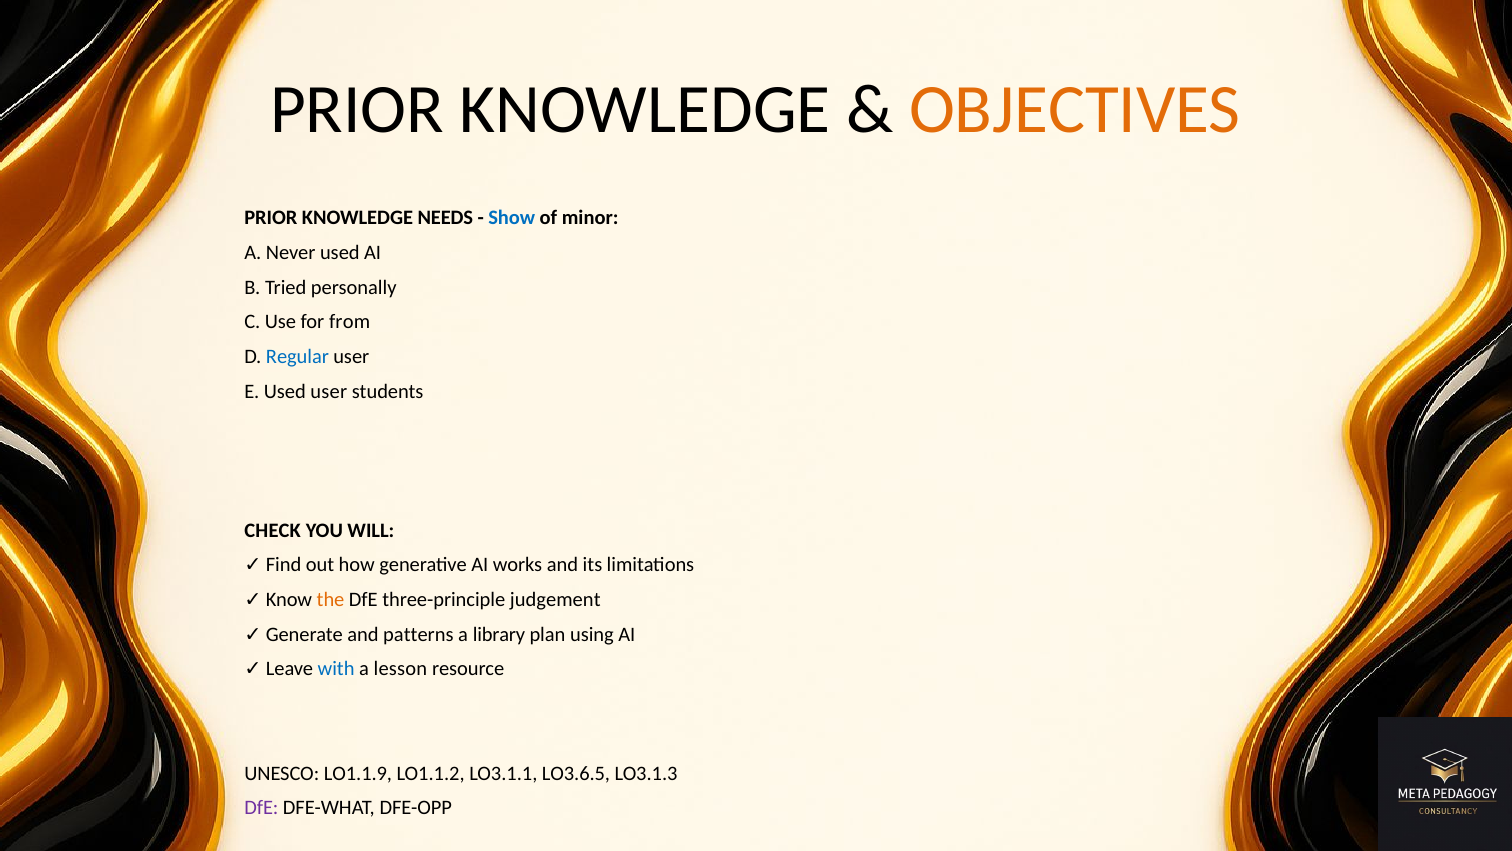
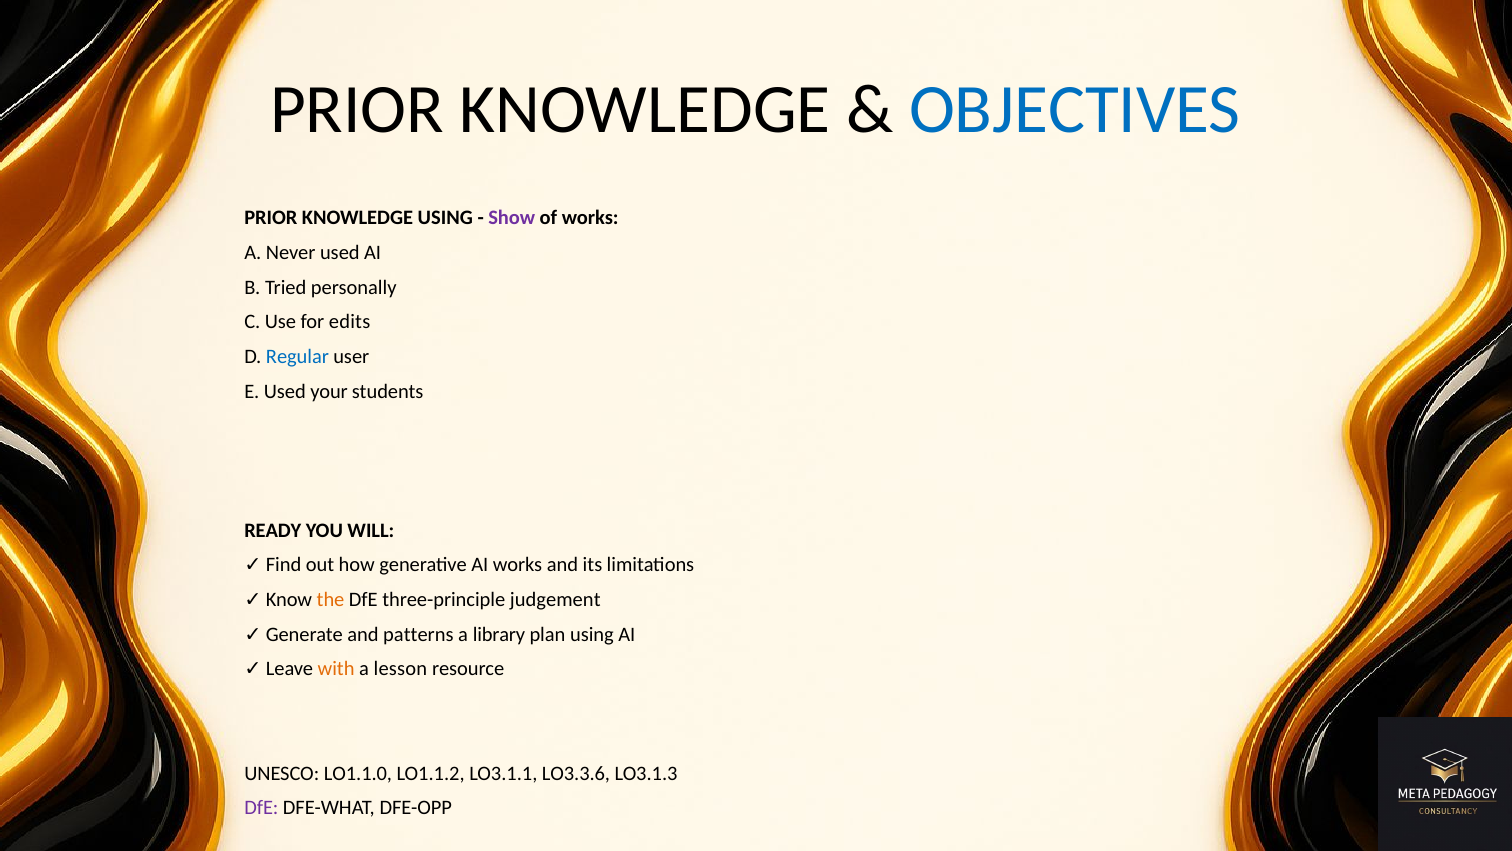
OBJECTIVES colour: orange -> blue (1075, 110)
KNOWLEDGE NEEDS: NEEDS -> USING (445, 218)
Show colour: blue -> purple (512, 218)
of minor: minor -> works (590, 218)
from: from -> edits (350, 322)
Used user: user -> your (329, 391)
CHECK: CHECK -> READY (273, 530)
with colour: blue -> orange (336, 669)
LO1.1.9: LO1.1.9 -> LO1.1.0 (358, 773)
LO3.6.5: LO3.6.5 -> LO3.3.6 (576, 773)
